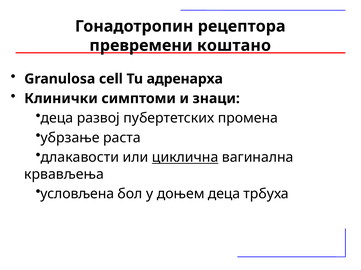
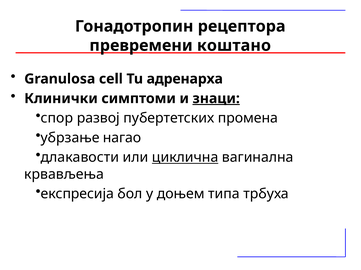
знаци underline: none -> present (216, 99)
деца: деца -> спор (57, 118)
рaстa: рaстa -> нагао (122, 138)
условљена: условљена -> експресија (77, 194)
доњем деца: деца -> типа (224, 194)
